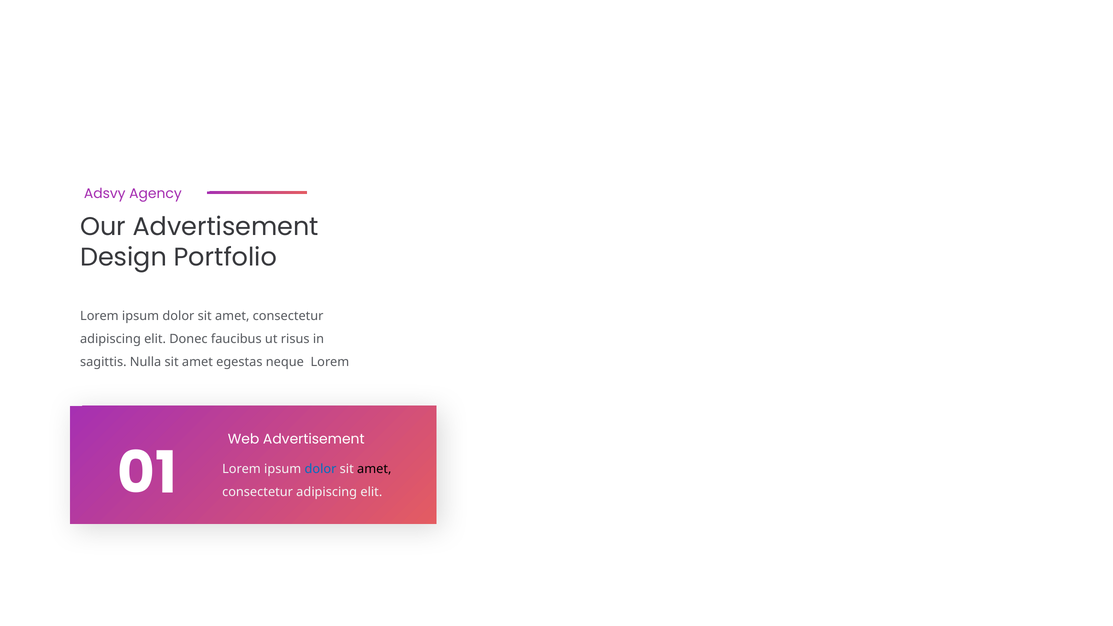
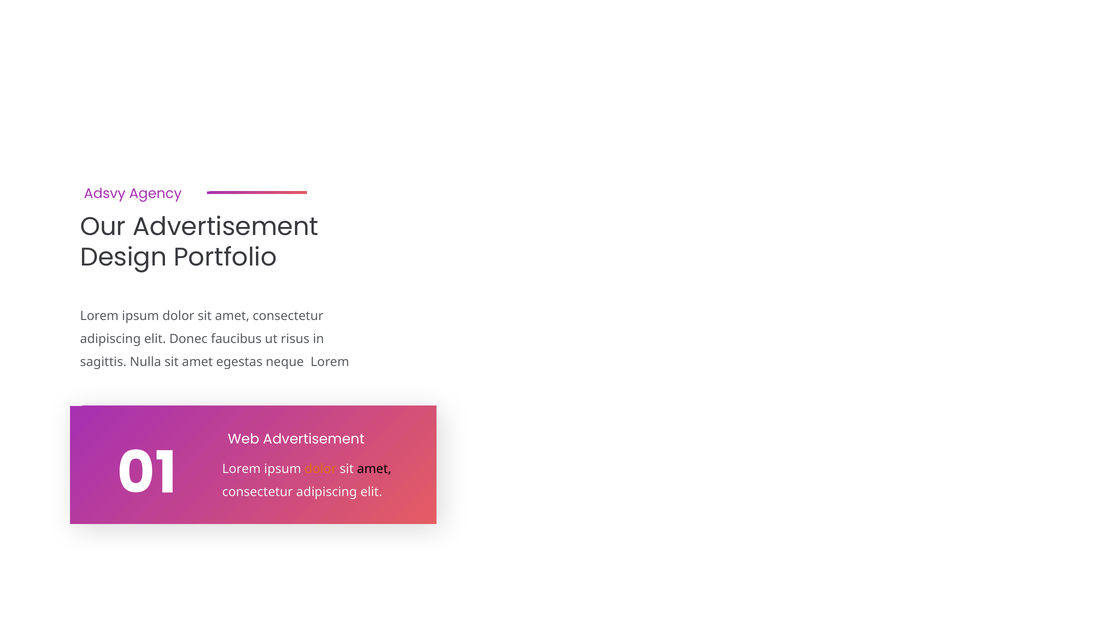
dolor colour: blue -> orange (321, 469)
